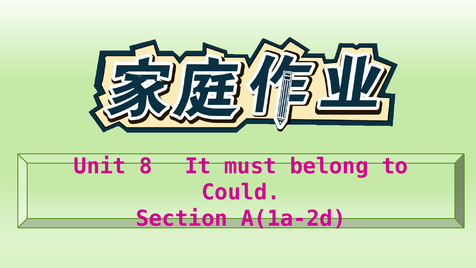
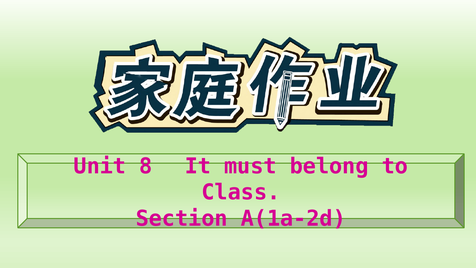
Could: Could -> Class (241, 192)
